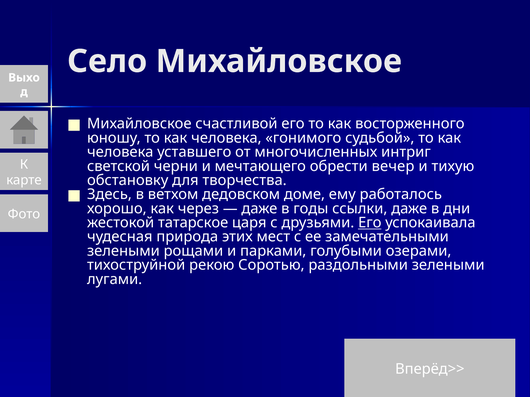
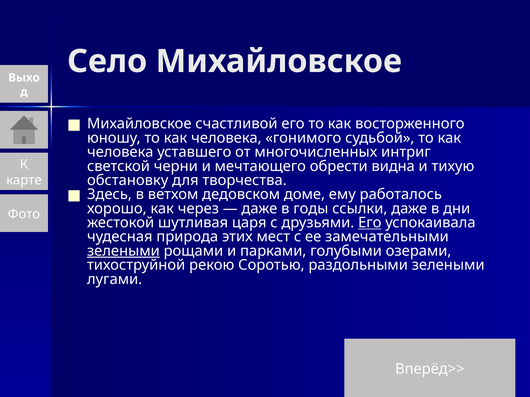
вечер: вечер -> видна (393, 166)
татарское: татарское -> шутливая (193, 223)
зелеными underline: none -> present (123, 251)
